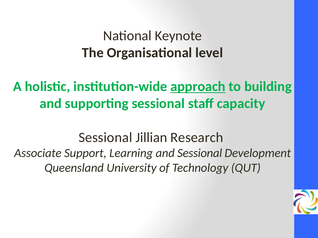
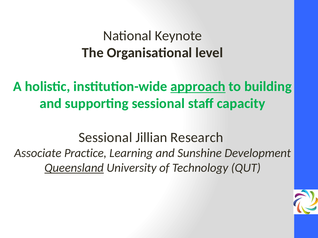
Support: Support -> Practice (85, 153)
and Sessional: Sessional -> Sunshine (200, 153)
Queensland underline: none -> present (74, 168)
